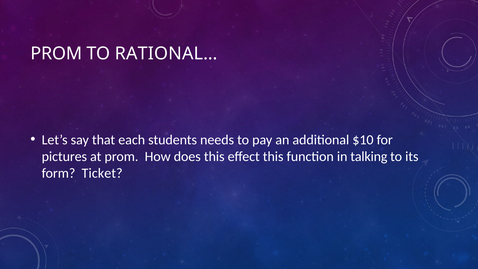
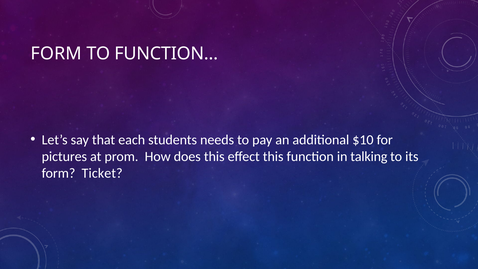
PROM: PROM -> FORM (56, 54)
RATIONAL…: RATIONAL… -> FUNCTION… (166, 54)
